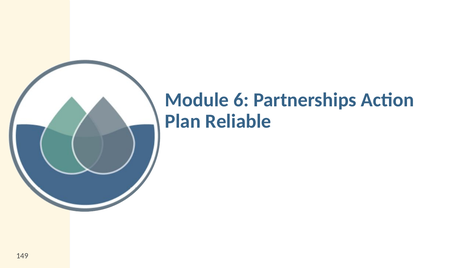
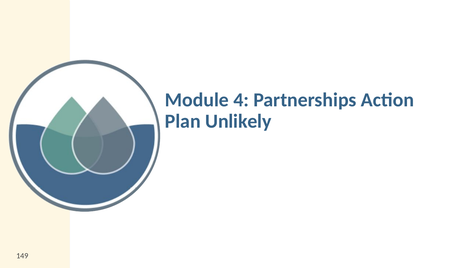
6: 6 -> 4 (241, 100)
Reliable: Reliable -> Unlikely (238, 121)
